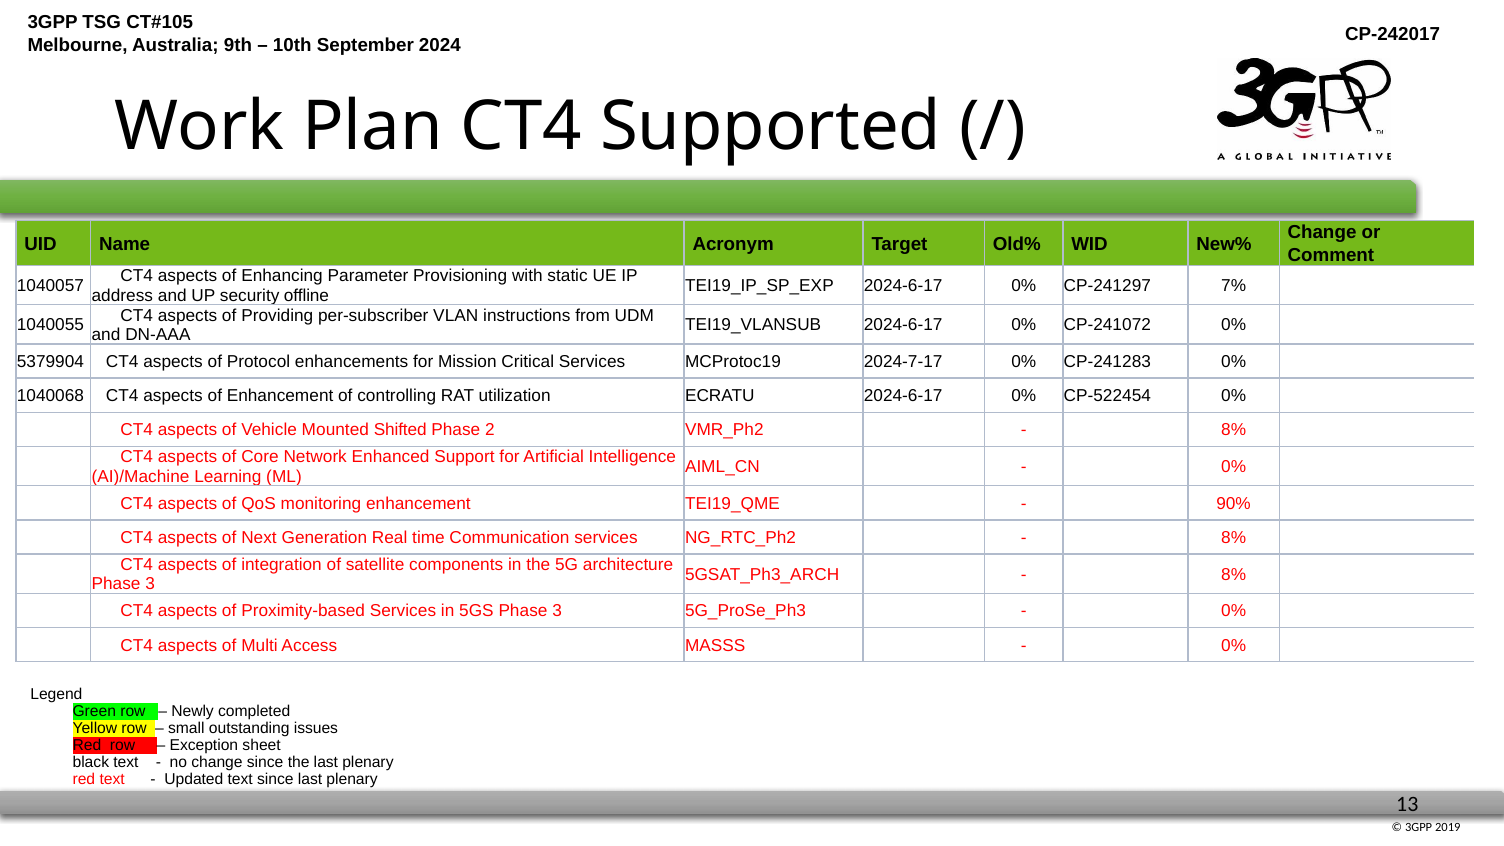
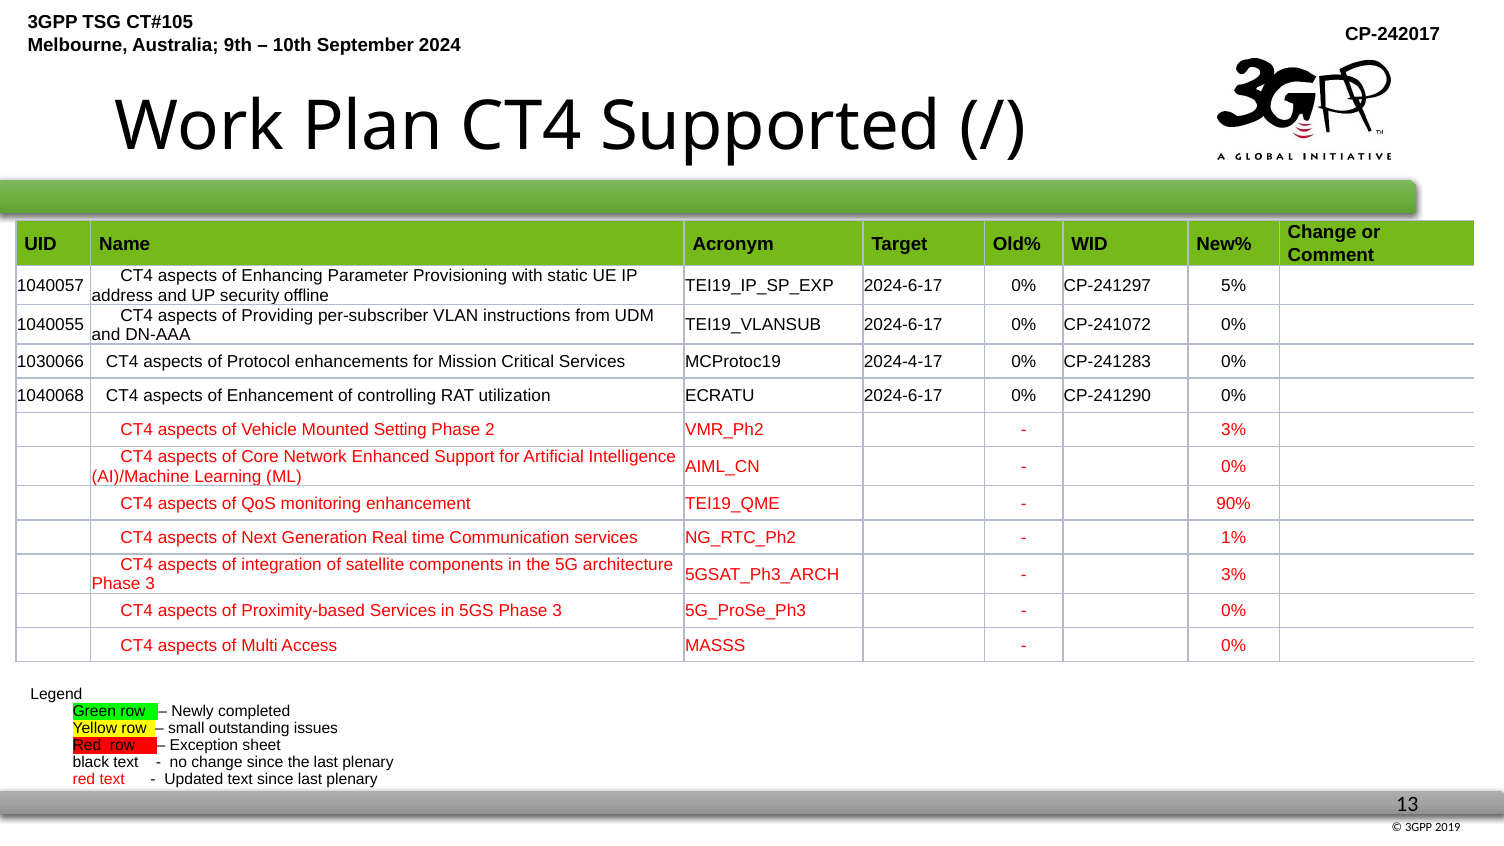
7%: 7% -> 5% (1234, 286)
5379904: 5379904 -> 1030066 (50, 362)
2024-7-17: 2024-7-17 -> 2024-4-17 (903, 362)
CP-522454: CP-522454 -> CP-241290 (1107, 396)
Shifted: Shifted -> Setting (400, 430)
8%: 8% -> 3% (1234, 430)
8%: 8% -> 1% (1234, 538)
8%: 8% -> 3% (1234, 574)
